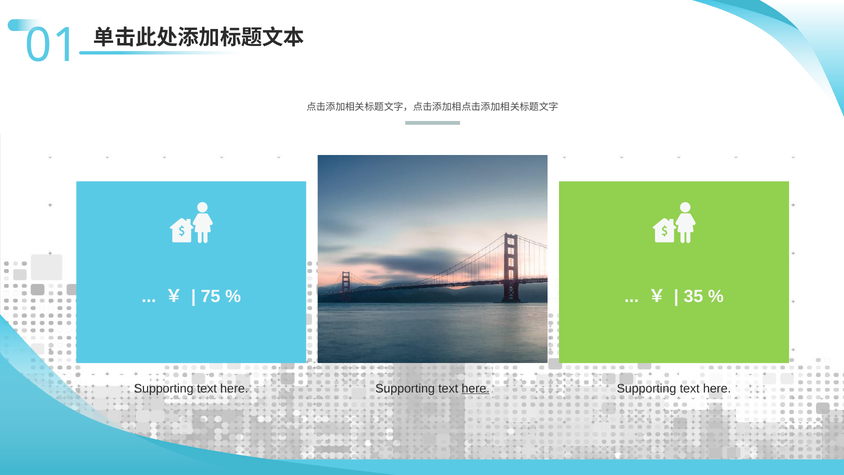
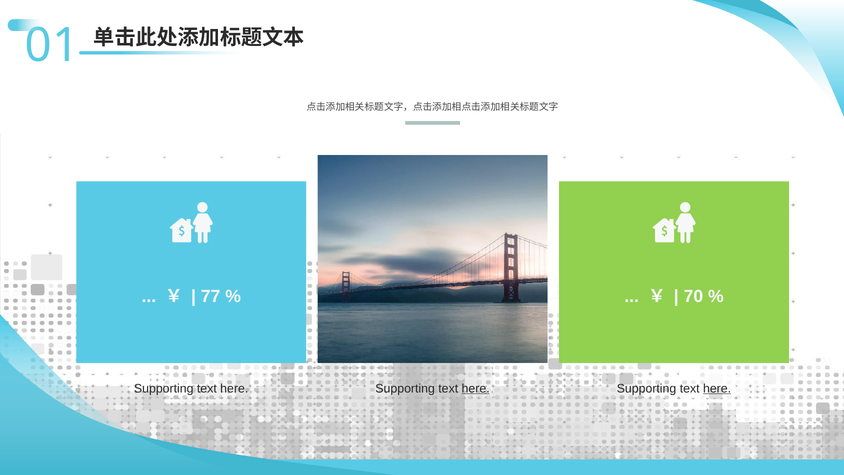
75: 75 -> 77 (211, 296)
35: 35 -> 70 (693, 296)
here underline: none -> present (717, 388)
